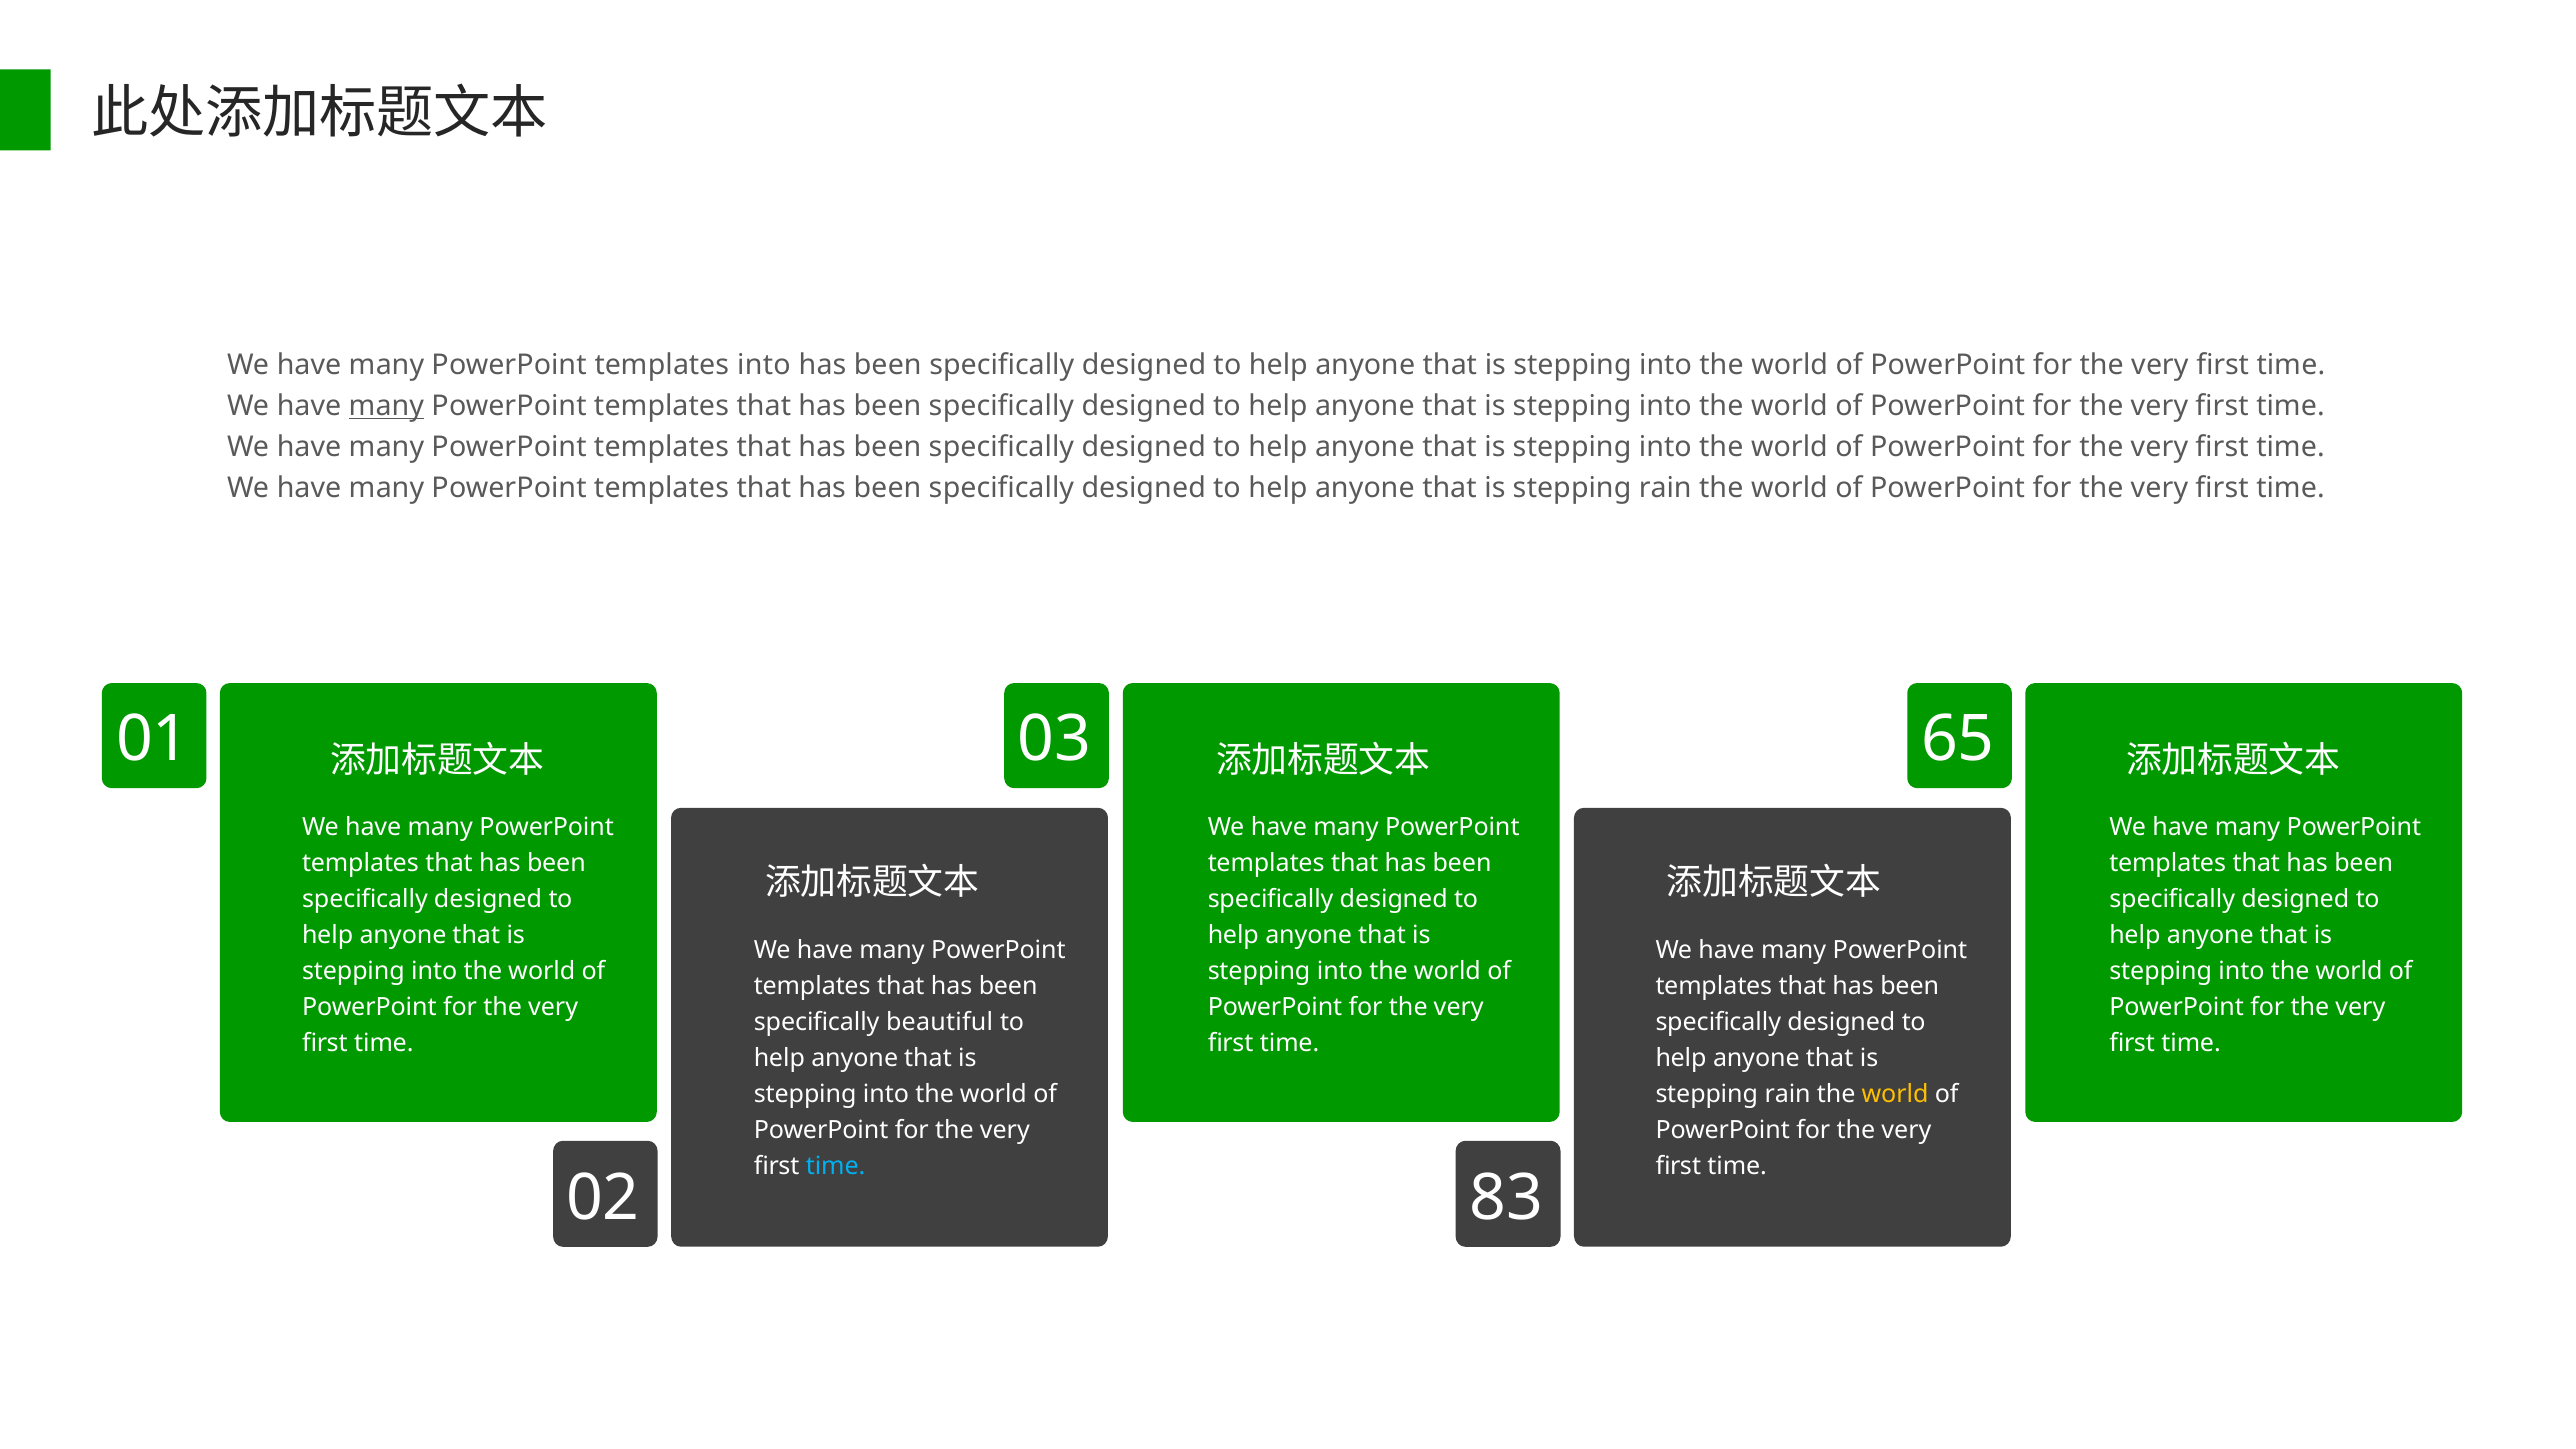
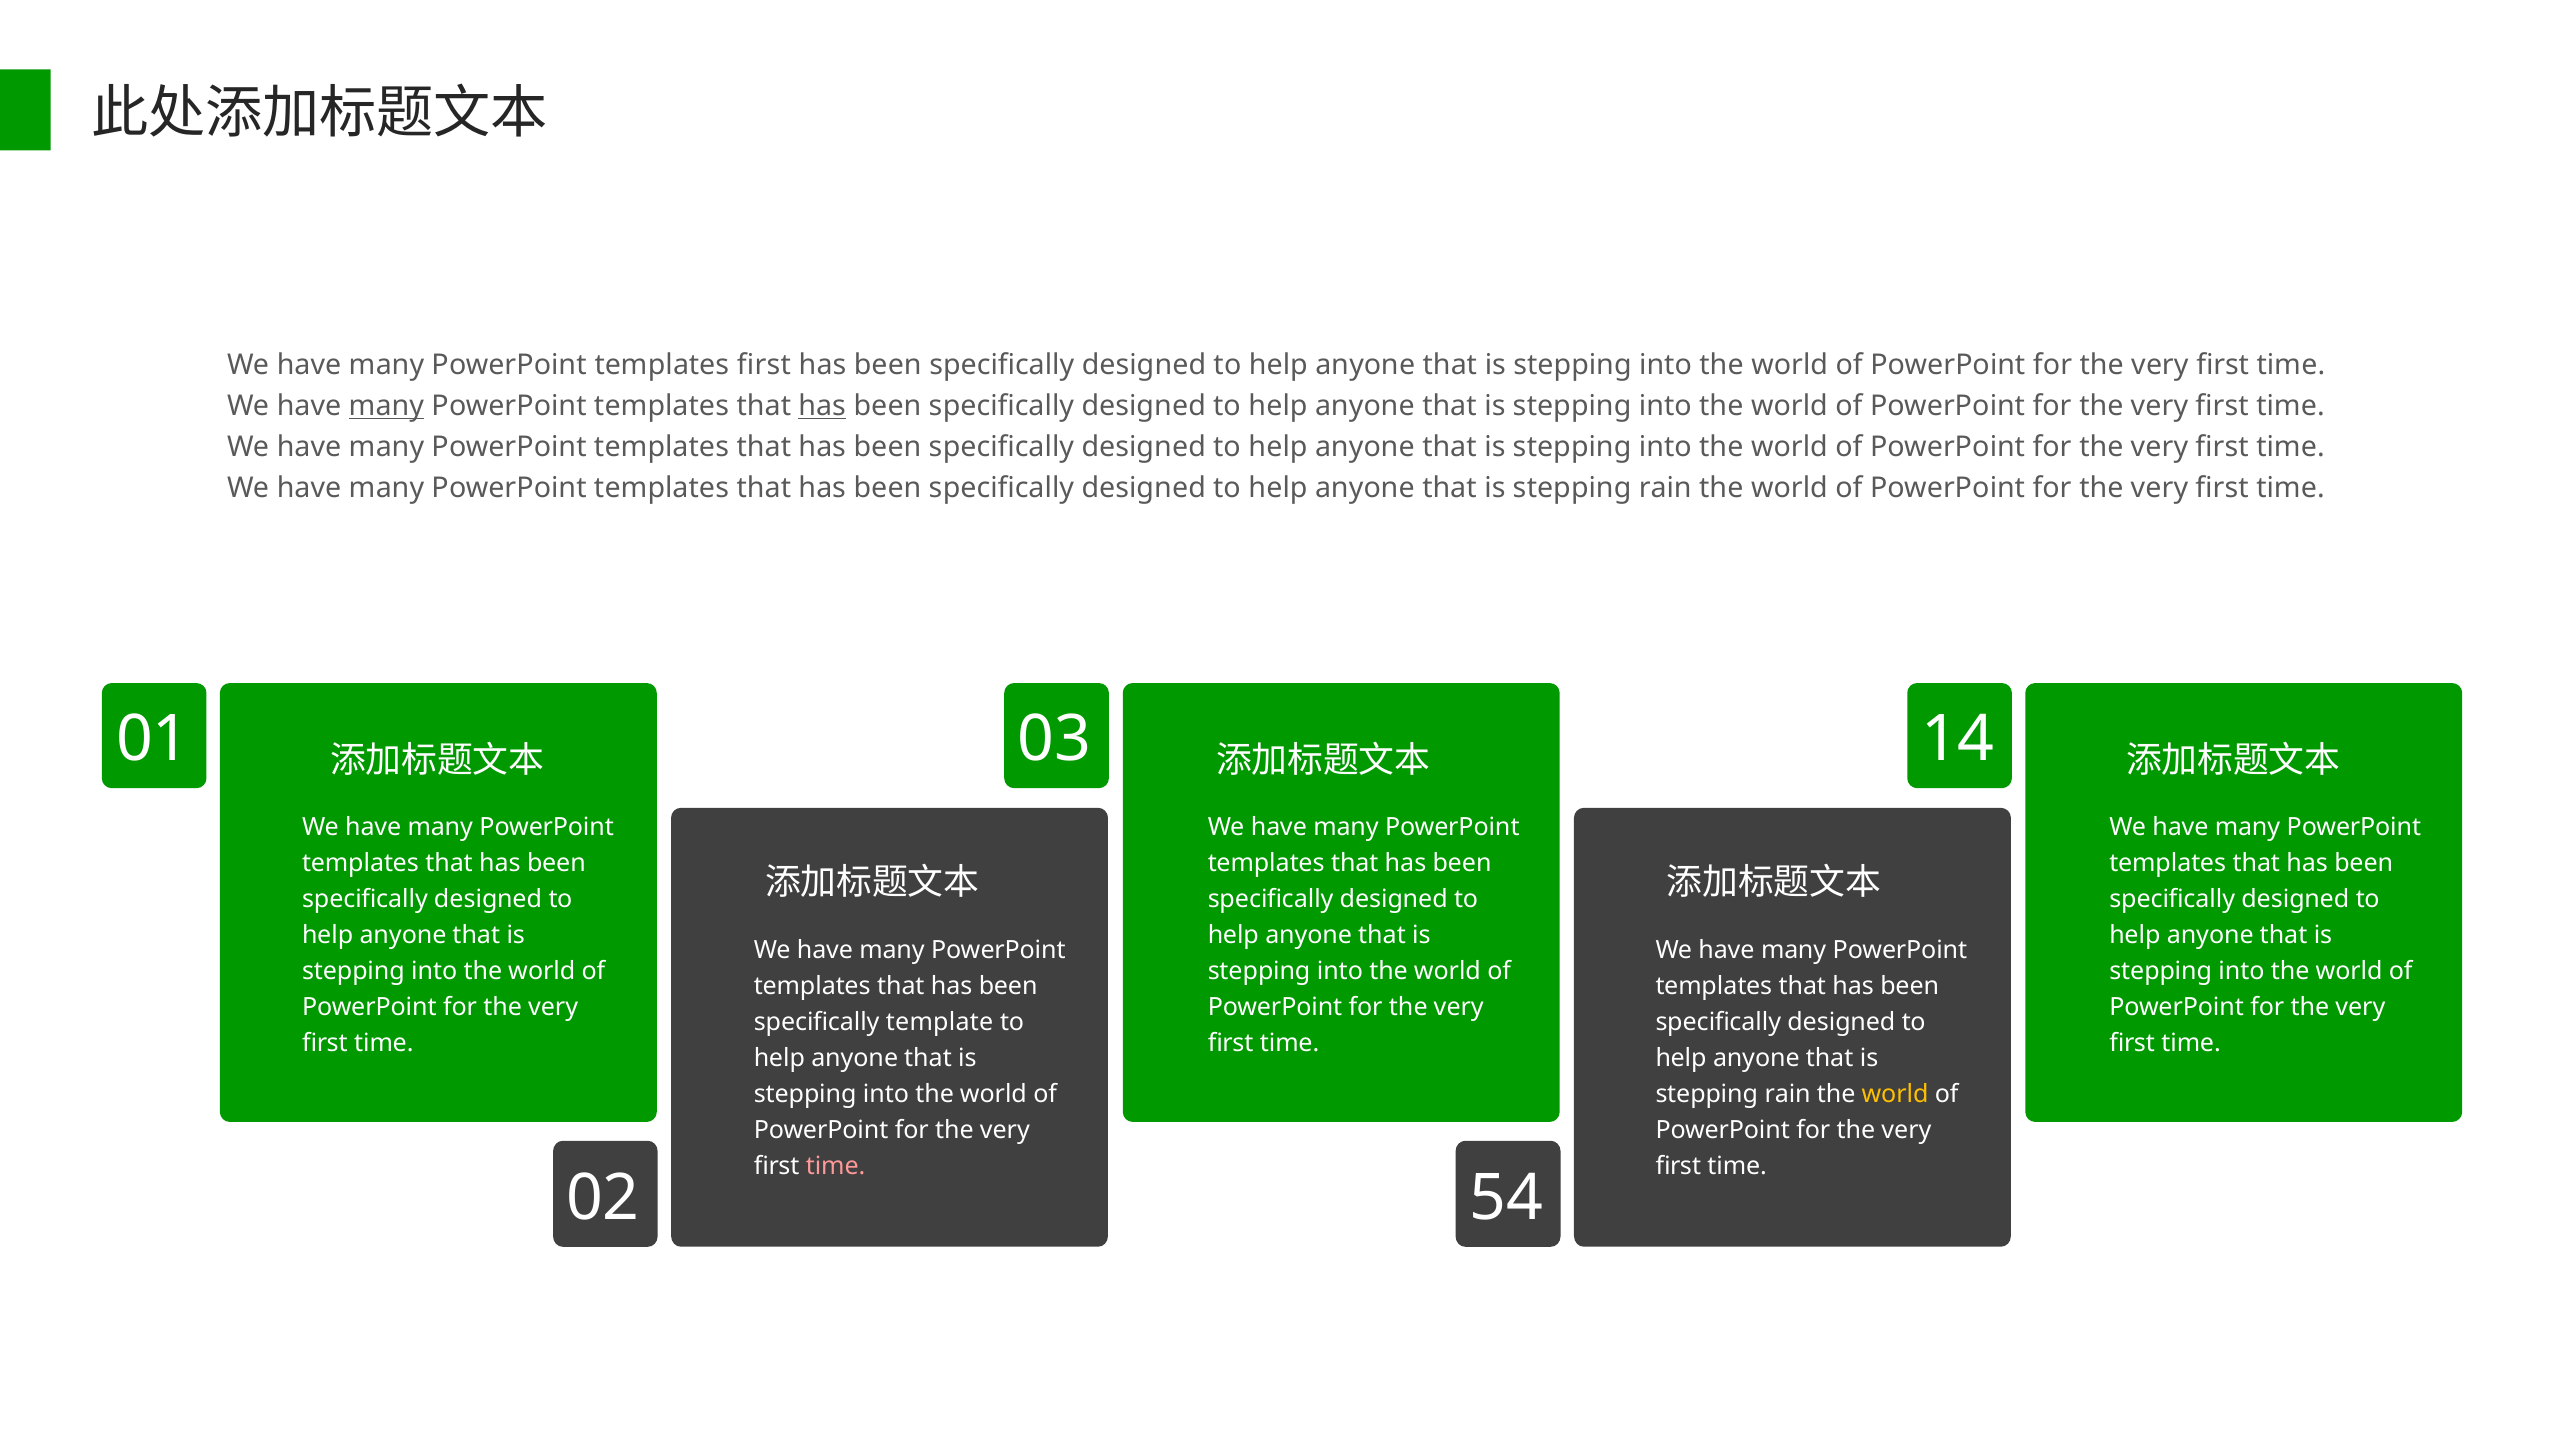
templates into: into -> first (764, 365)
has underline: none -> present (822, 406)
65: 65 -> 14 (1958, 739)
beautiful: beautiful -> template (940, 1022)
time colour: light blue -> pink (836, 1166)
83: 83 -> 54 (1506, 1198)
